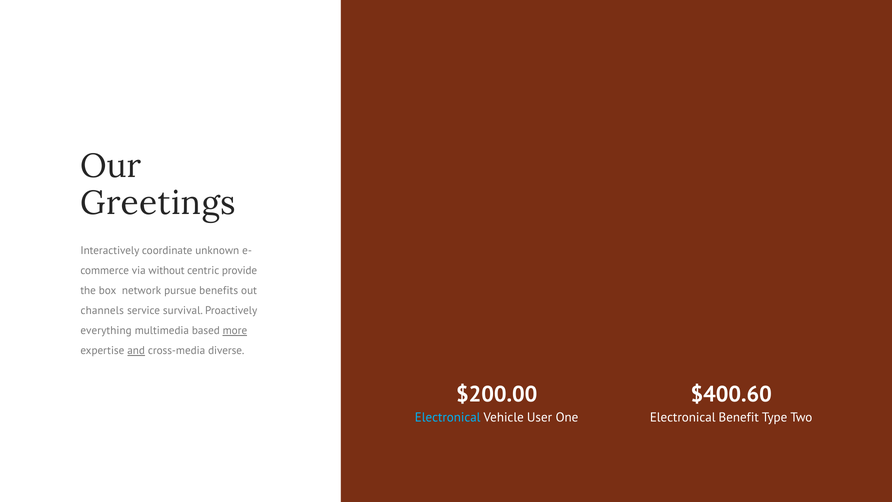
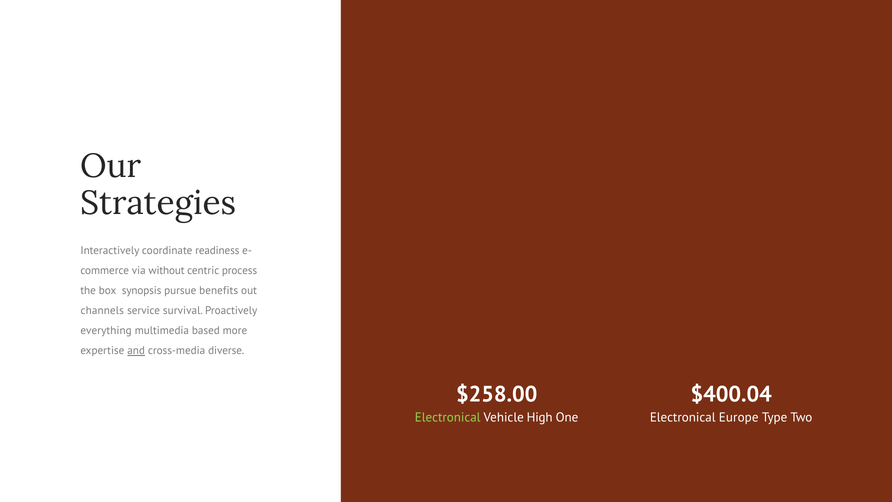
Greetings: Greetings -> Strategies (158, 203)
unknown: unknown -> readiness (217, 250)
provide: provide -> process (239, 270)
network: network -> synopsis (142, 290)
more underline: present -> none (235, 331)
$200.00: $200.00 -> $258.00 (497, 394)
$400.60: $400.60 -> $400.04 (731, 394)
Electronical colour: light blue -> light green (448, 417)
User: User -> High (540, 417)
Benefit: Benefit -> Europe (739, 417)
